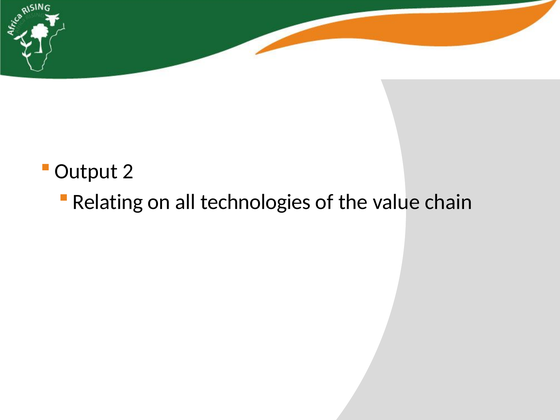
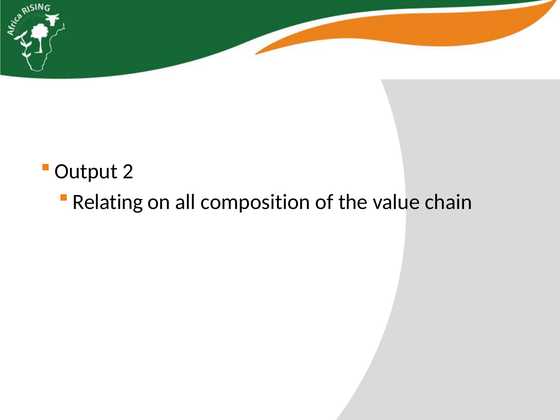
technologies: technologies -> composition (255, 202)
